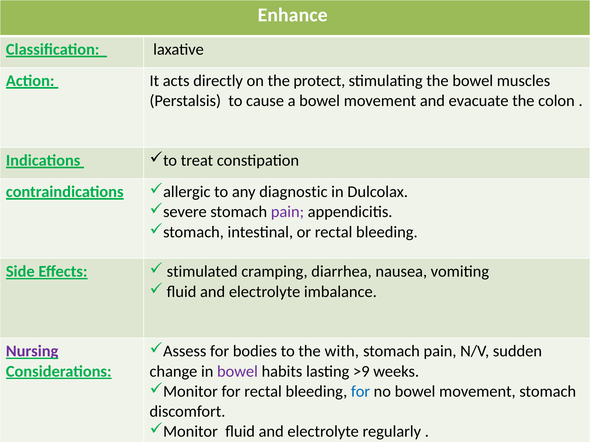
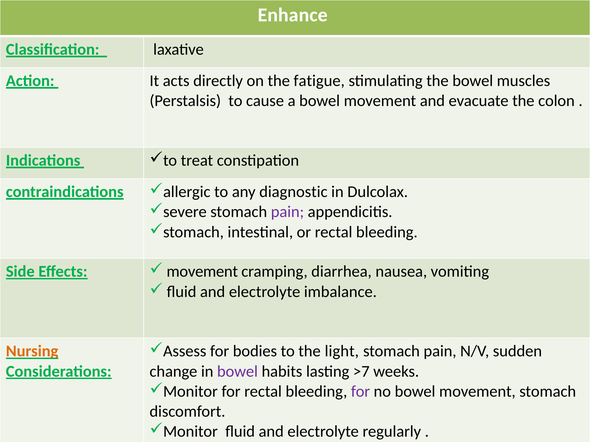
protect: protect -> fatigue (319, 81)
stimulated: stimulated -> movement (202, 272)
with: with -> light (342, 352)
Nursing colour: purple -> orange (32, 352)
>9: >9 -> >7 (361, 372)
for colour: blue -> purple (360, 392)
